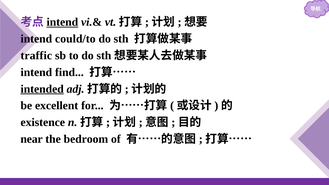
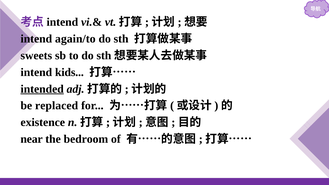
intend underline: present -> none (62, 22)
could/to: could/to -> again/to (75, 39)
traffic: traffic -> sweets (36, 56)
find: find -> kids (69, 72)
excellent: excellent -> replaced (57, 106)
